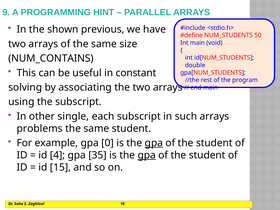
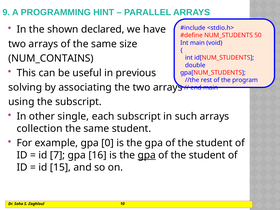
previous: previous -> declared (103, 29)
constant: constant -> previous (136, 73)
problems: problems -> collection (40, 129)
gpa underline: present -> none (154, 143)
4: 4 -> 7 (58, 155)
35: 35 -> 16 (98, 155)
